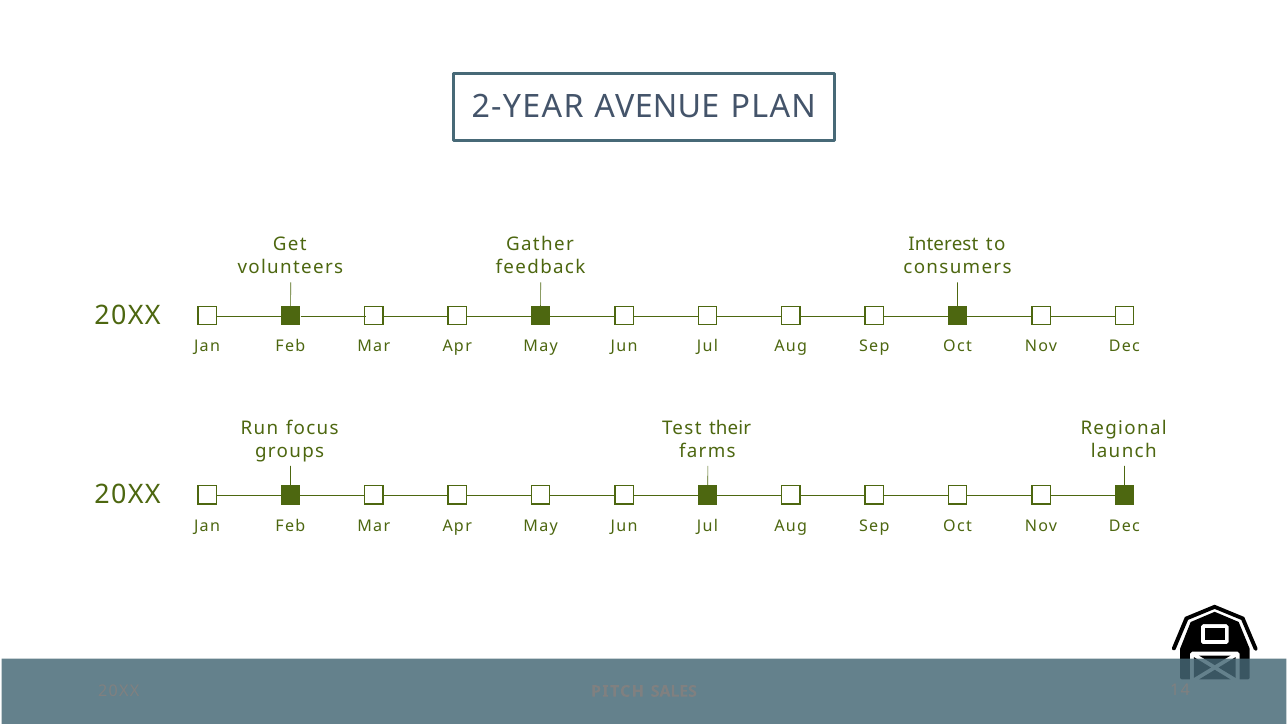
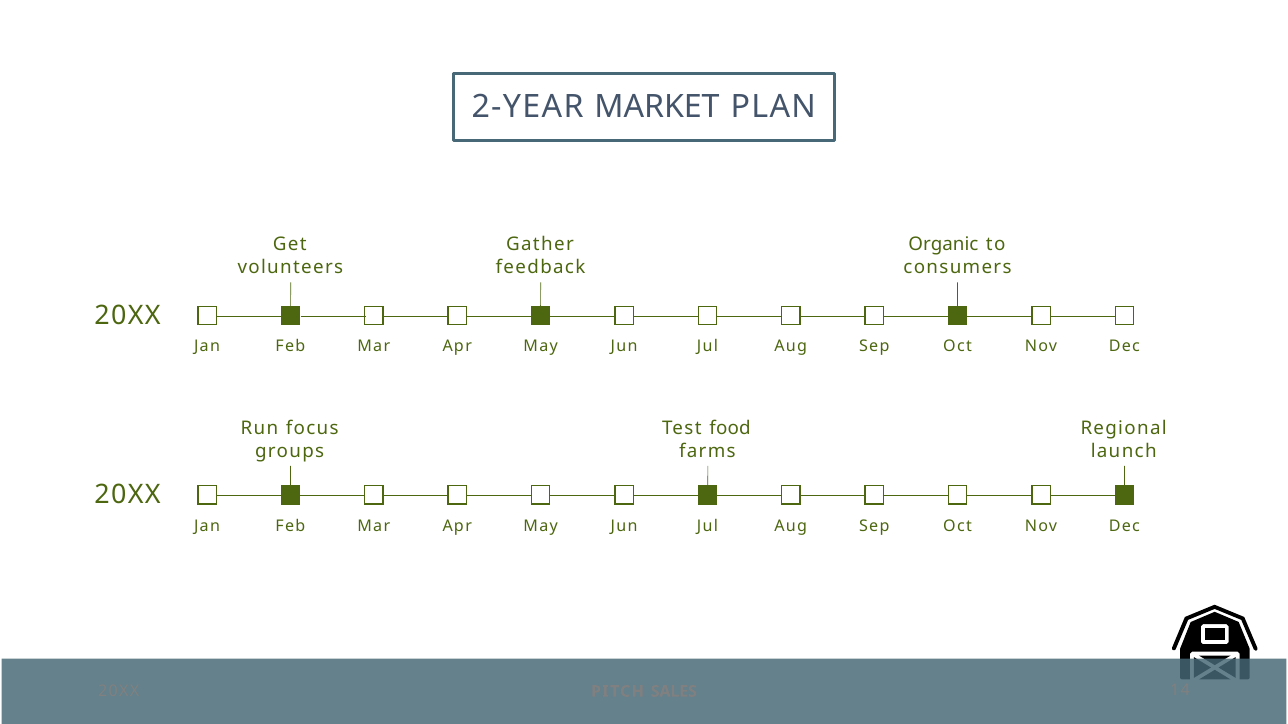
AVENUE: AVENUE -> MARKET (657, 107)
Interest: Interest -> Organic (943, 245)
their: their -> food (730, 429)
